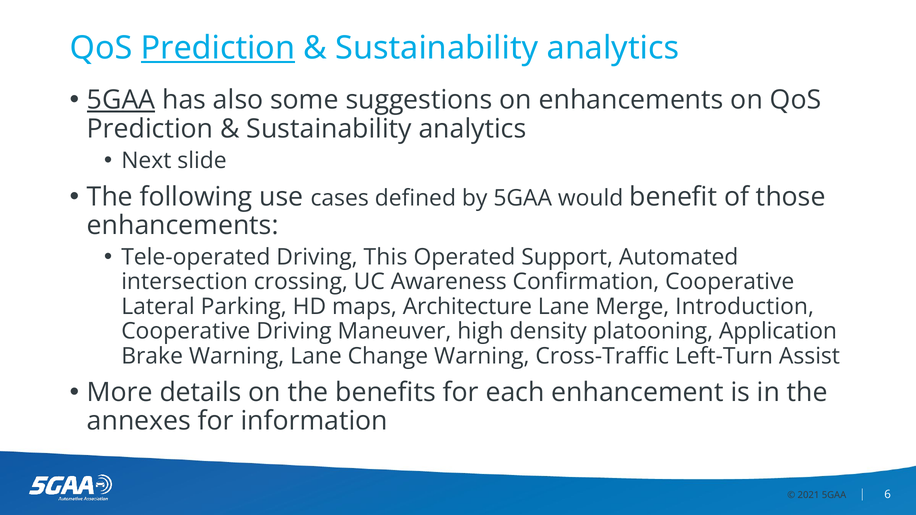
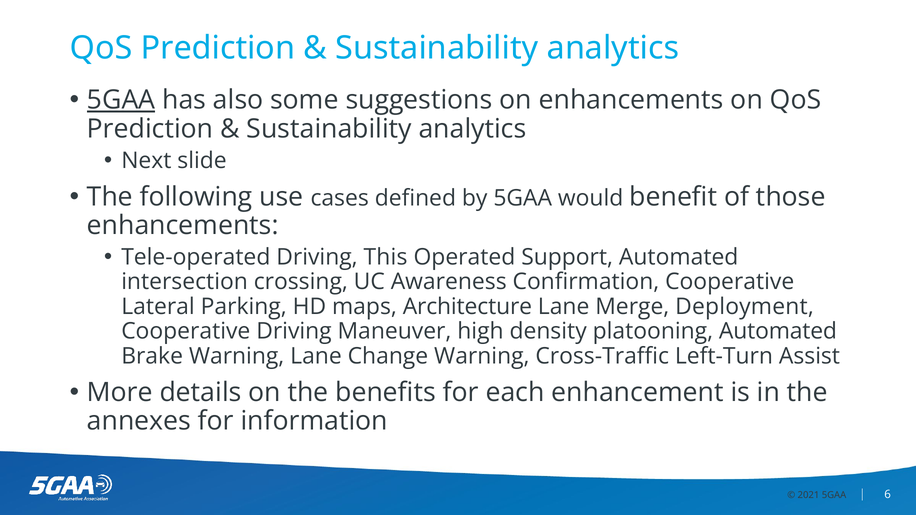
Prediction underline: present -> none (218, 48)
Introduction: Introduction -> Deployment (745, 307)
platooning Application: Application -> Automated (778, 331)
